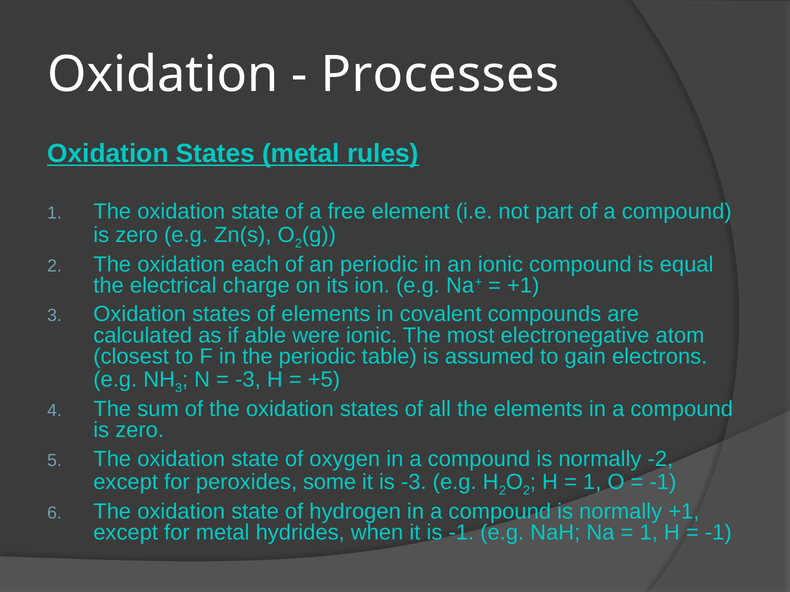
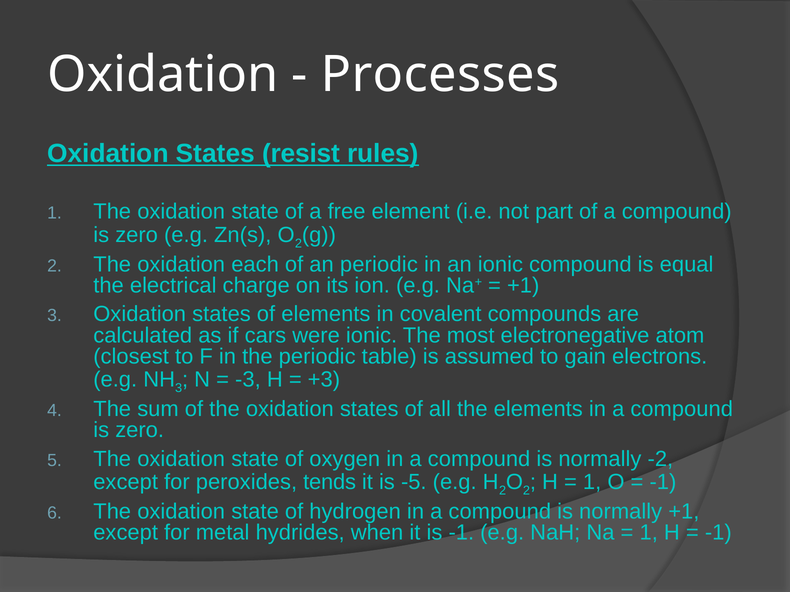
States metal: metal -> resist (301, 154)
able: able -> cars (265, 336)
+5: +5 -> +3 (324, 380)
some: some -> tends (330, 483)
is -3: -3 -> -5 (414, 483)
